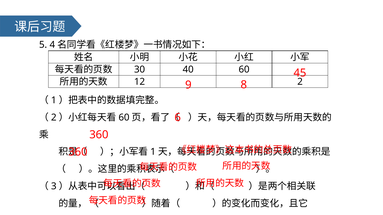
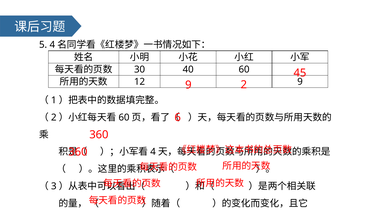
12 2: 2 -> 9 (300, 82)
9 8: 8 -> 2 (244, 85)
1: 1 -> 4 (153, 152)
